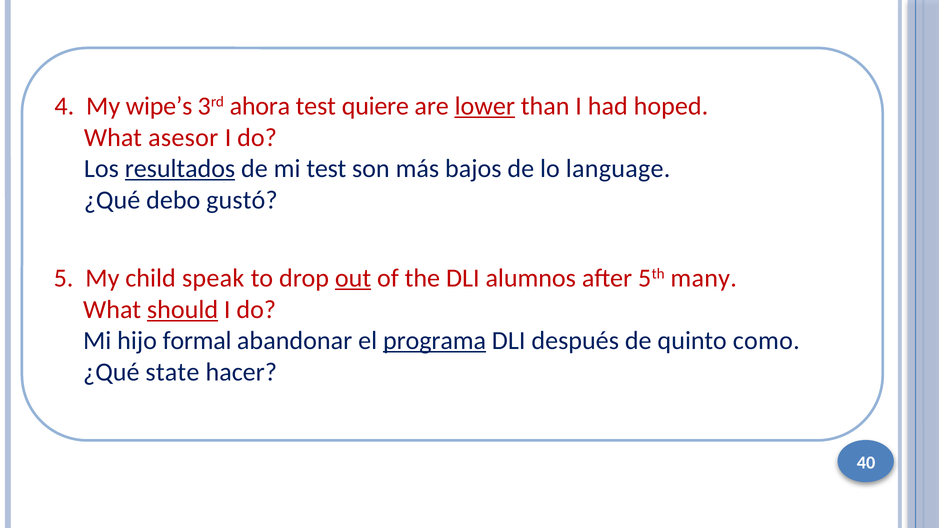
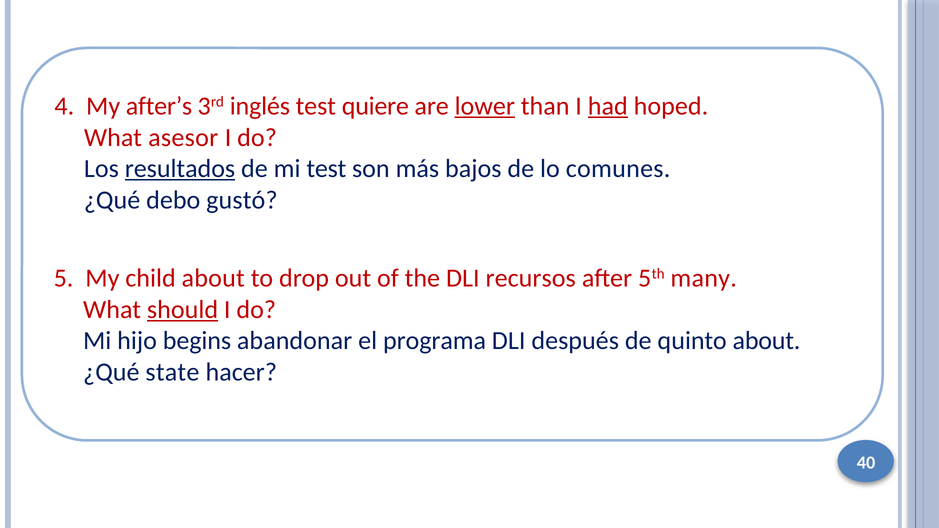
wipe’s: wipe’s -> after’s (159, 106)
ahora: ahora -> inglés (260, 106)
had underline: none -> present (608, 106)
language: language -> comunes (618, 169)
child speak: speak -> about (213, 278)
out underline: present -> none (353, 278)
alumnos: alumnos -> recursos (531, 278)
formal: formal -> begins (197, 341)
programa underline: present -> none (435, 341)
quinto como: como -> about (767, 341)
